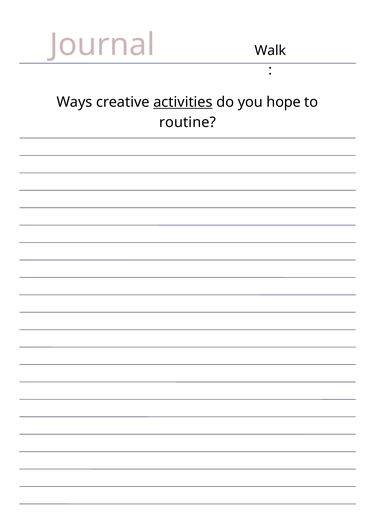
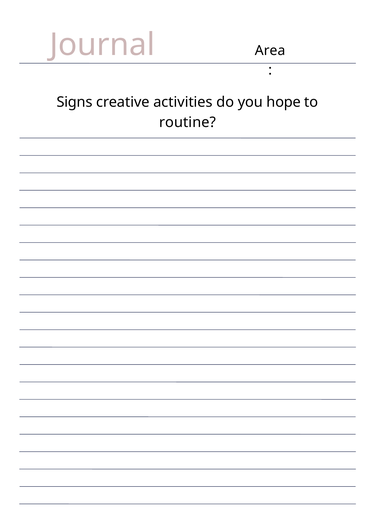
Walk: Walk -> Area (270, 51)
Ways: Ways -> Signs (75, 102)
activities underline: present -> none (183, 102)
